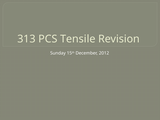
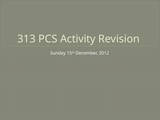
Tensile: Tensile -> Activity (78, 39)
